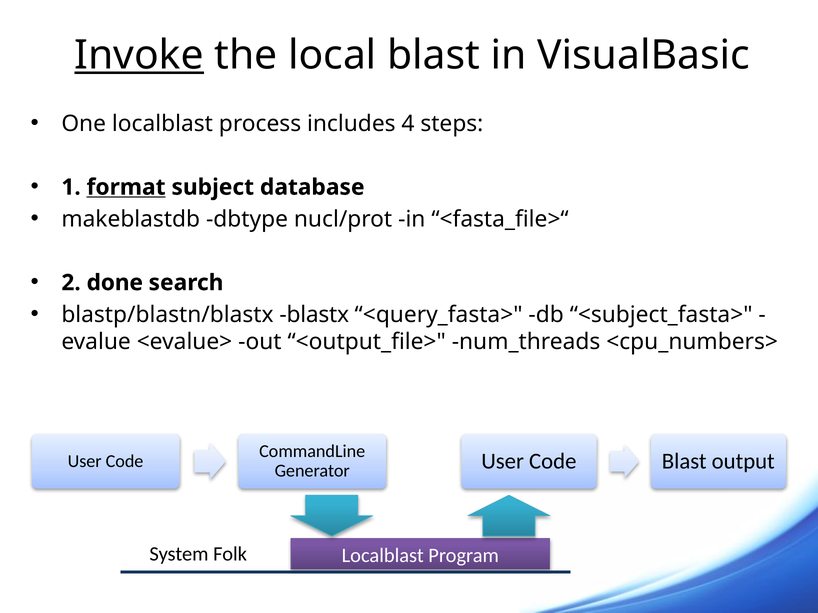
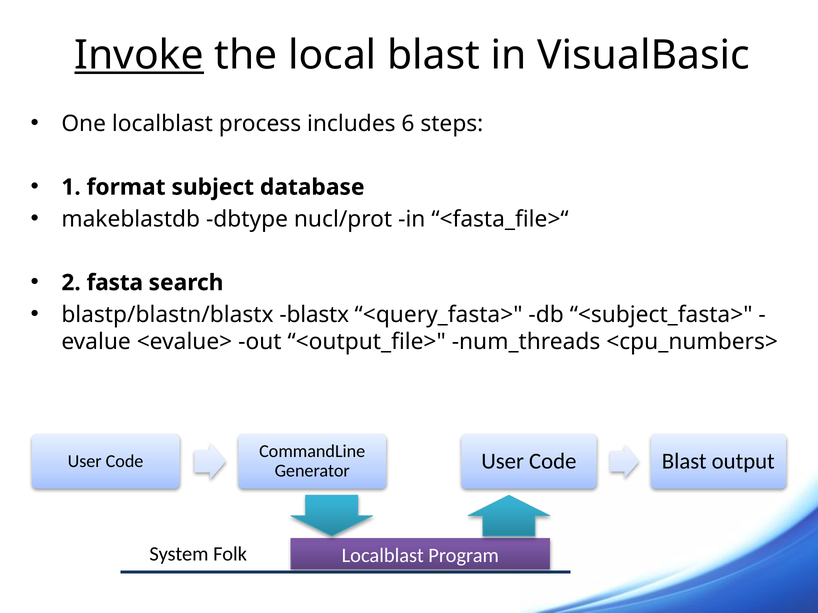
4: 4 -> 6 (408, 124)
format underline: present -> none (126, 187)
done: done -> fasta (115, 283)
